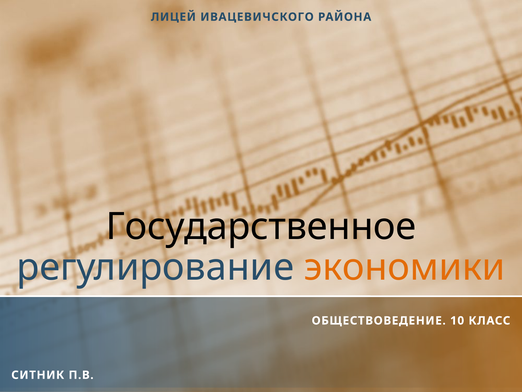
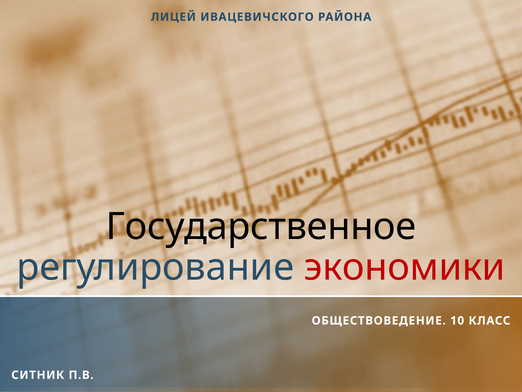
экономики colour: orange -> red (405, 267)
